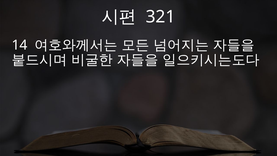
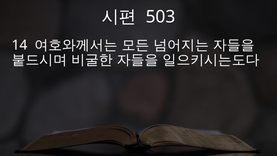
321: 321 -> 503 (160, 17)
